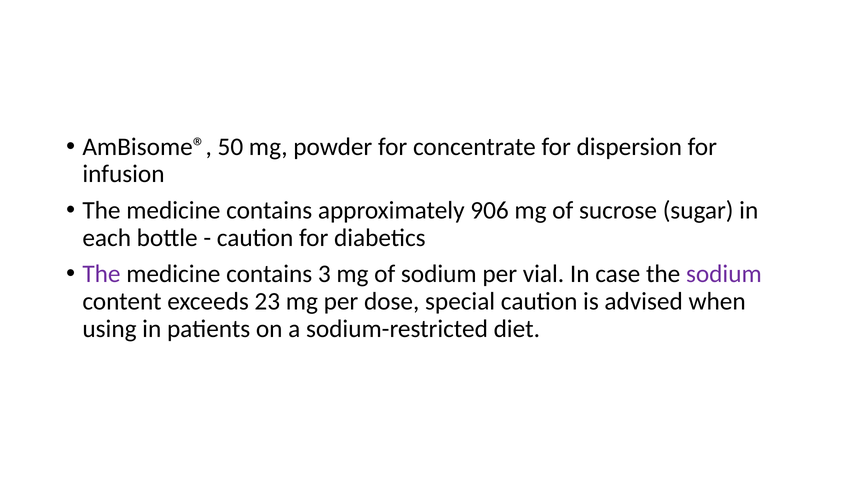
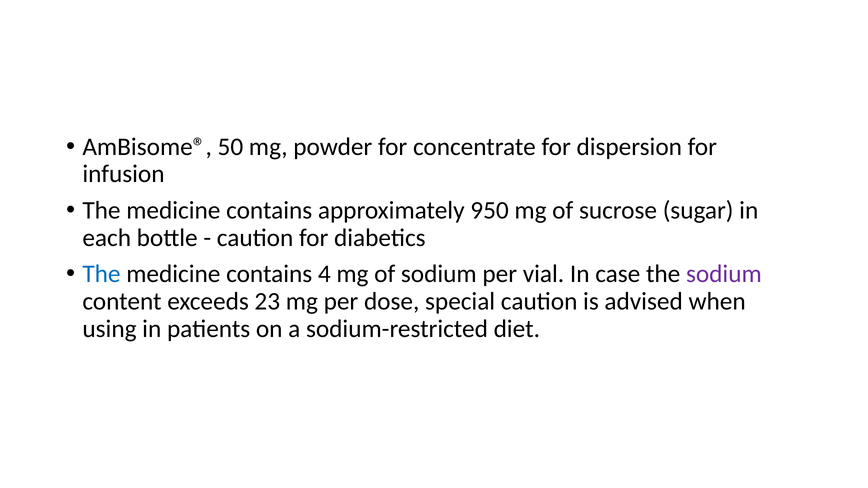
906: 906 -> 950 (490, 210)
The colour: purple -> blue (102, 274)
3: 3 -> 4 (324, 274)
